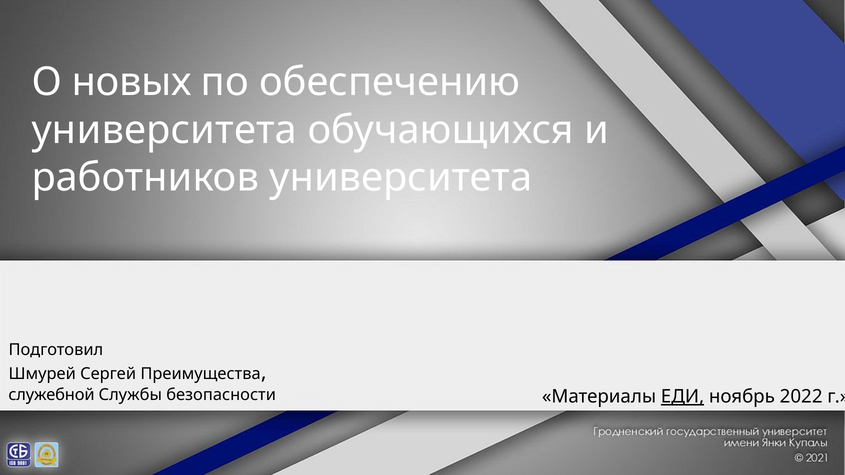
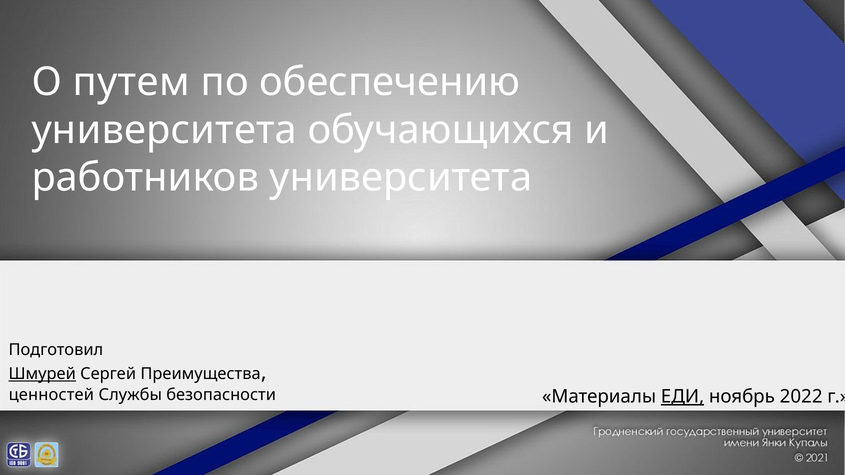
новых: новых -> путем (131, 82)
Шмурей underline: none -> present (42, 374)
служебной: служебной -> ценностей (51, 395)
